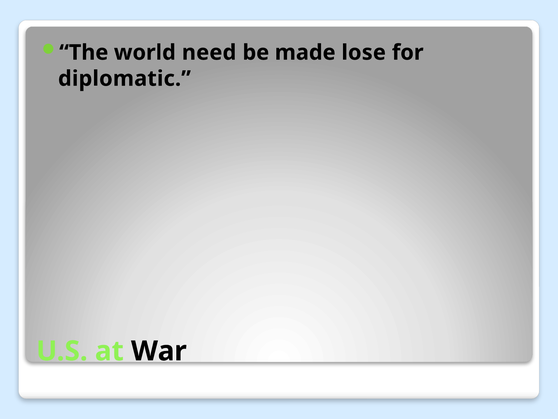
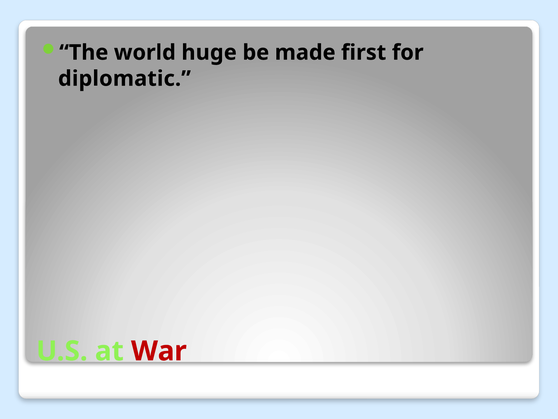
need: need -> huge (209, 52)
lose: lose -> first (364, 52)
War colour: black -> red (159, 351)
